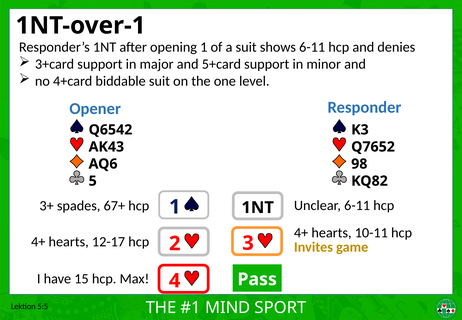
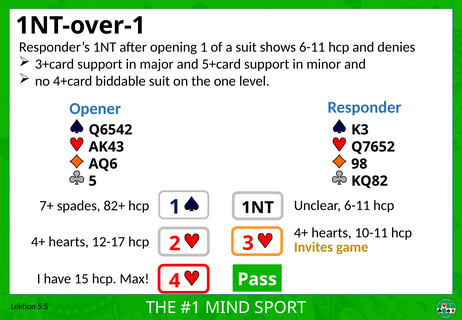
3+: 3+ -> 7+ (47, 206)
67+: 67+ -> 82+ (114, 206)
